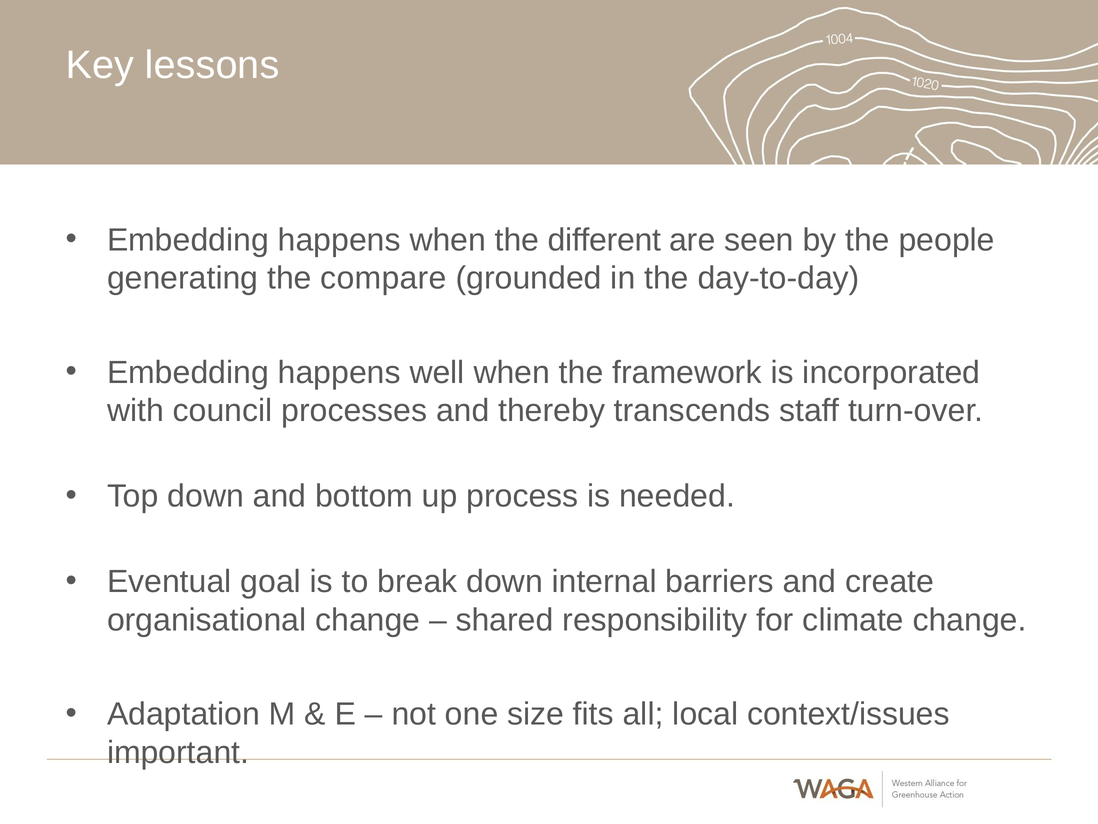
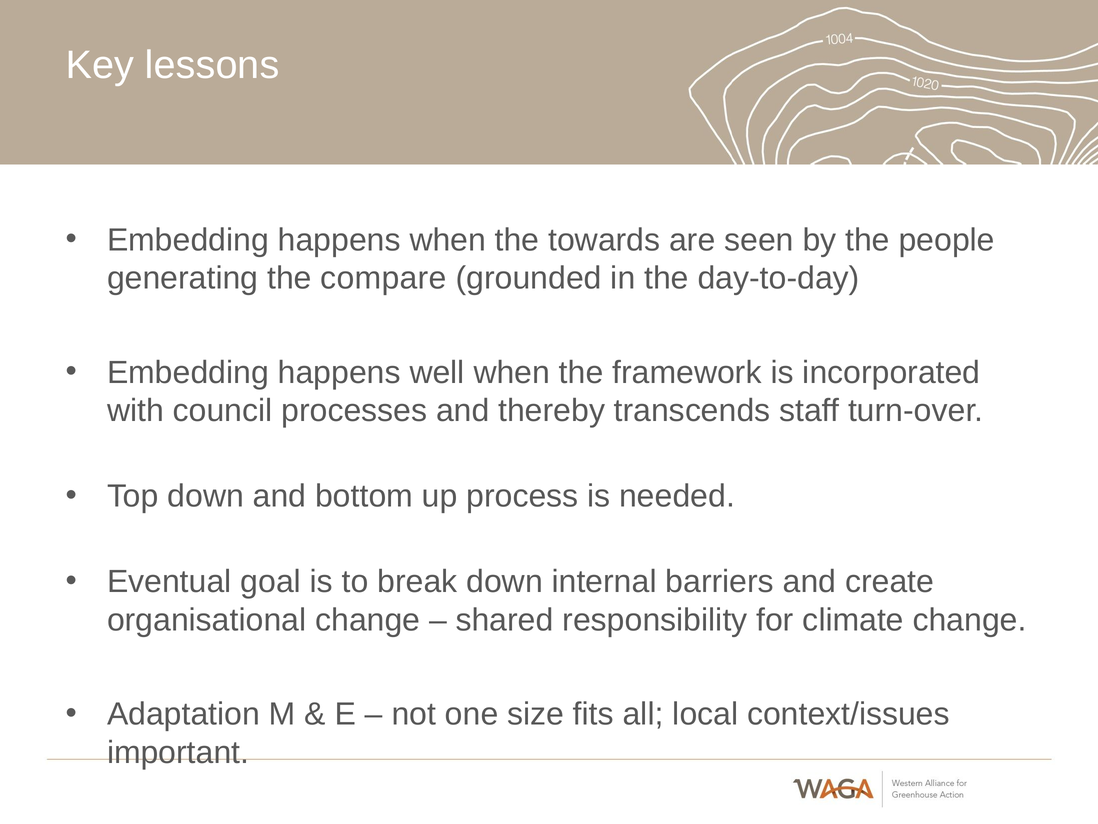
different: different -> towards (604, 240)
